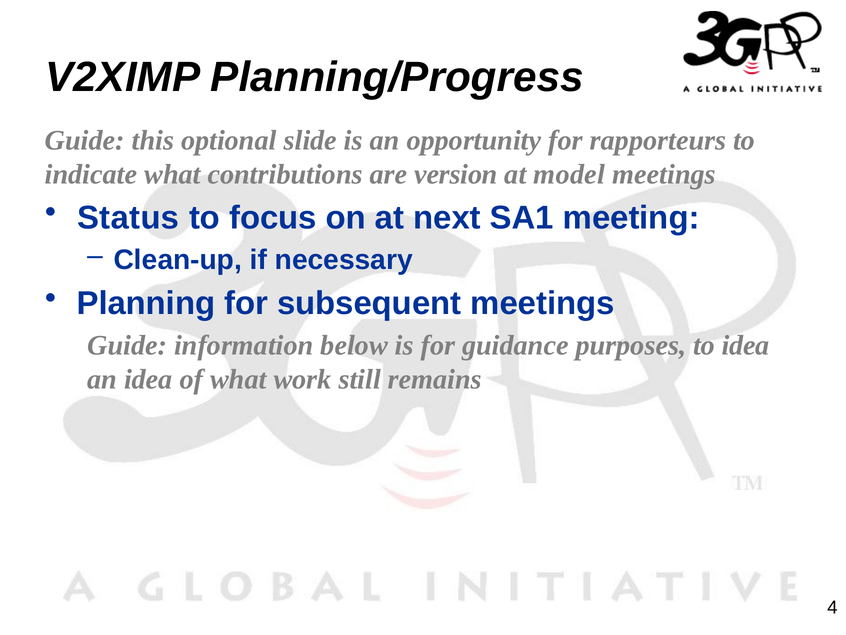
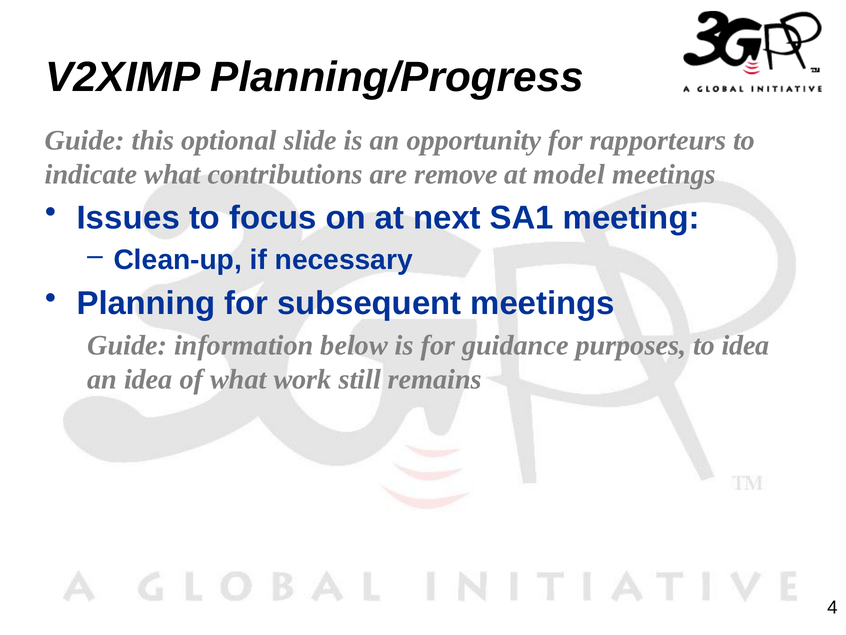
version: version -> remove (456, 174)
Status: Status -> Issues (128, 218)
